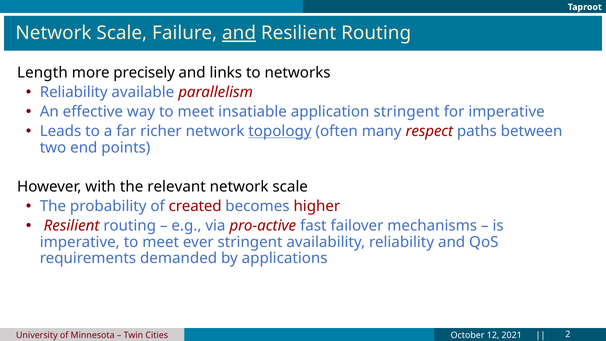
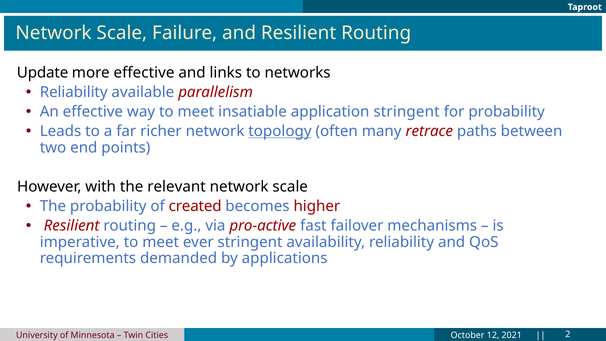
and underline: present -> none (239, 33)
Length: Length -> Update (43, 73)
more precisely: precisely -> effective (144, 73)
for imperative: imperative -> probability (507, 112)
respect: respect -> retrace (429, 131)
